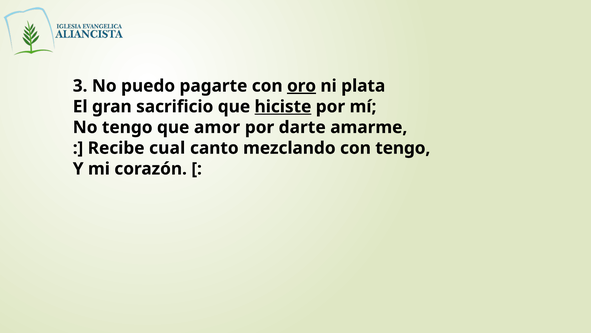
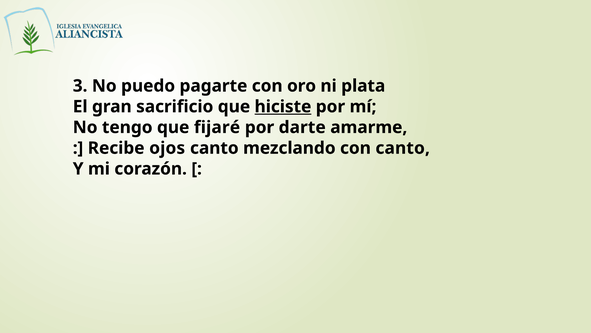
oro underline: present -> none (302, 86)
amor: amor -> fijaré (217, 127)
cual: cual -> ojos (167, 148)
con tengo: tengo -> canto (403, 148)
